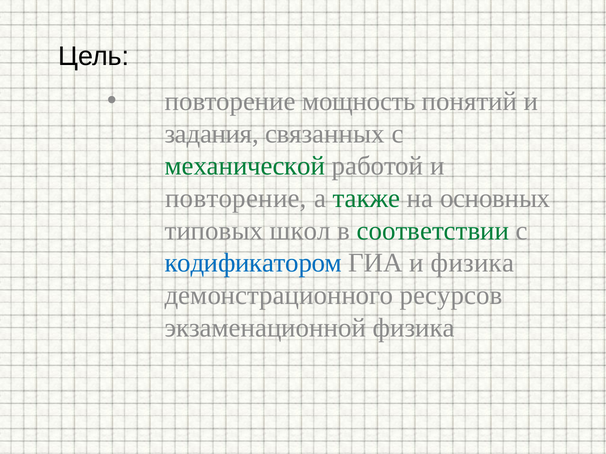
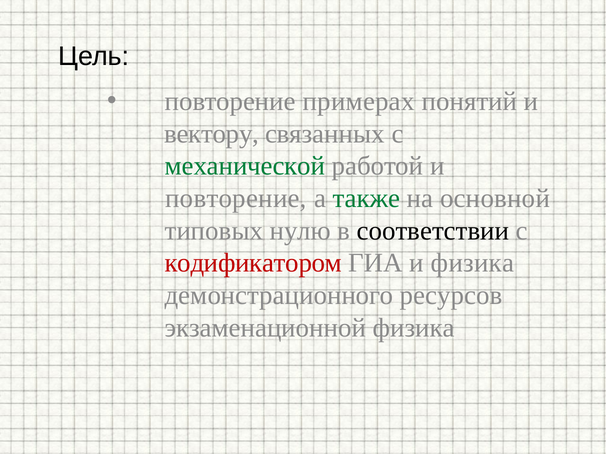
мощность: мощность -> примерах (359, 102)
задания: задания -> вектору (212, 134)
основных: основных -> основной (495, 199)
школ: школ -> нулю (300, 231)
соответствии colour: green -> black (433, 231)
кодификатором colour: blue -> red (253, 263)
